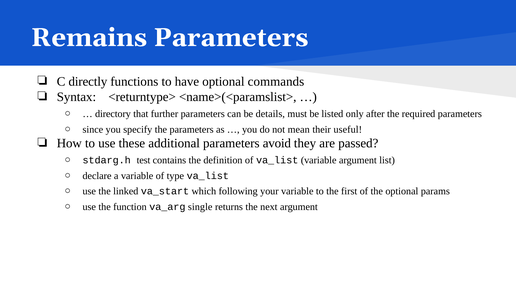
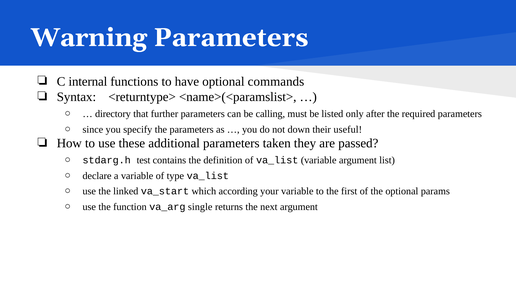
Remains: Remains -> Warning (89, 38)
directly: directly -> internal (88, 82)
details: details -> calling (270, 114)
mean: mean -> down (299, 129)
avoid: avoid -> taken (277, 143)
following: following -> according (238, 191)
